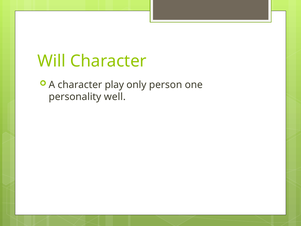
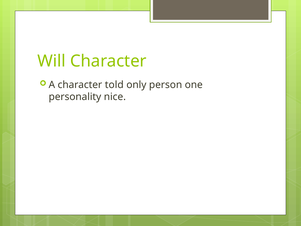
play: play -> told (114, 85)
well: well -> nice (115, 97)
